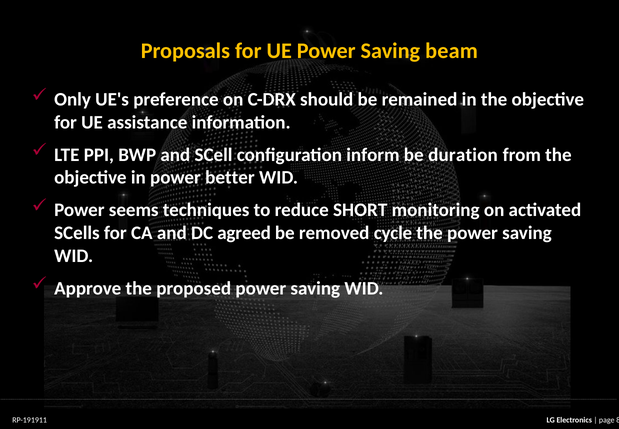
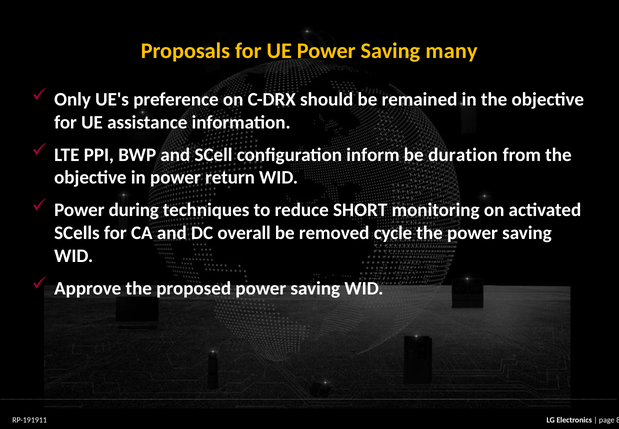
beam: beam -> many (452, 51)
better: better -> return (230, 177)
seems: seems -> during (134, 210)
agreed: agreed -> overall (244, 233)
